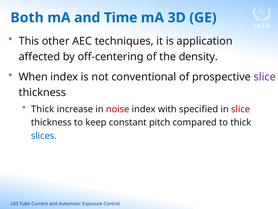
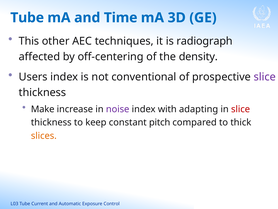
Both: Both -> Tube (27, 18)
application: application -> radiograph (205, 41)
When: When -> Users (33, 77)
Thick: Thick -> Make (43, 109)
noise colour: red -> purple (118, 109)
specified: specified -> adapting (199, 109)
slices colour: blue -> orange (44, 136)
